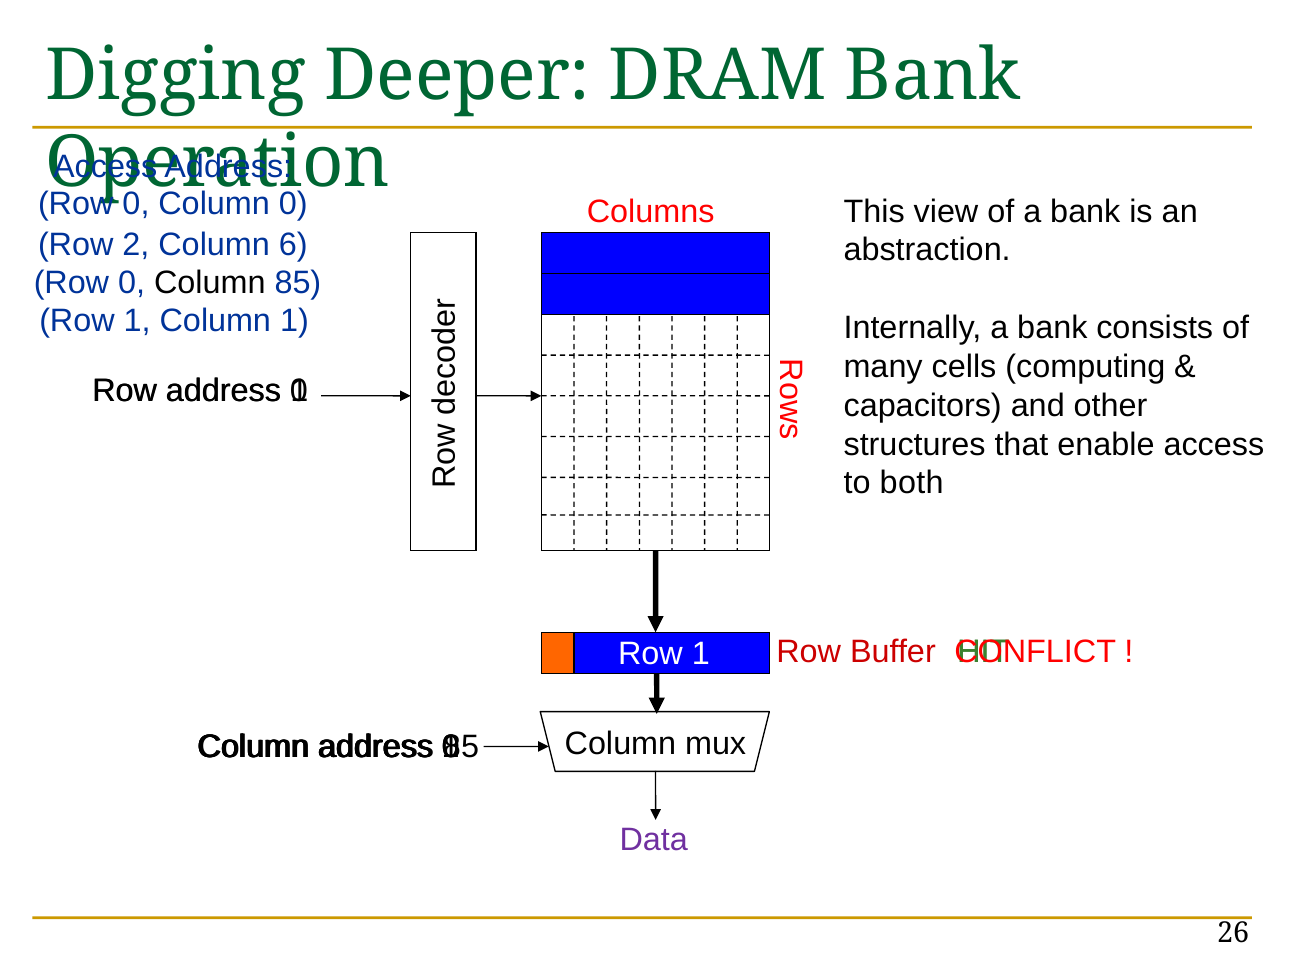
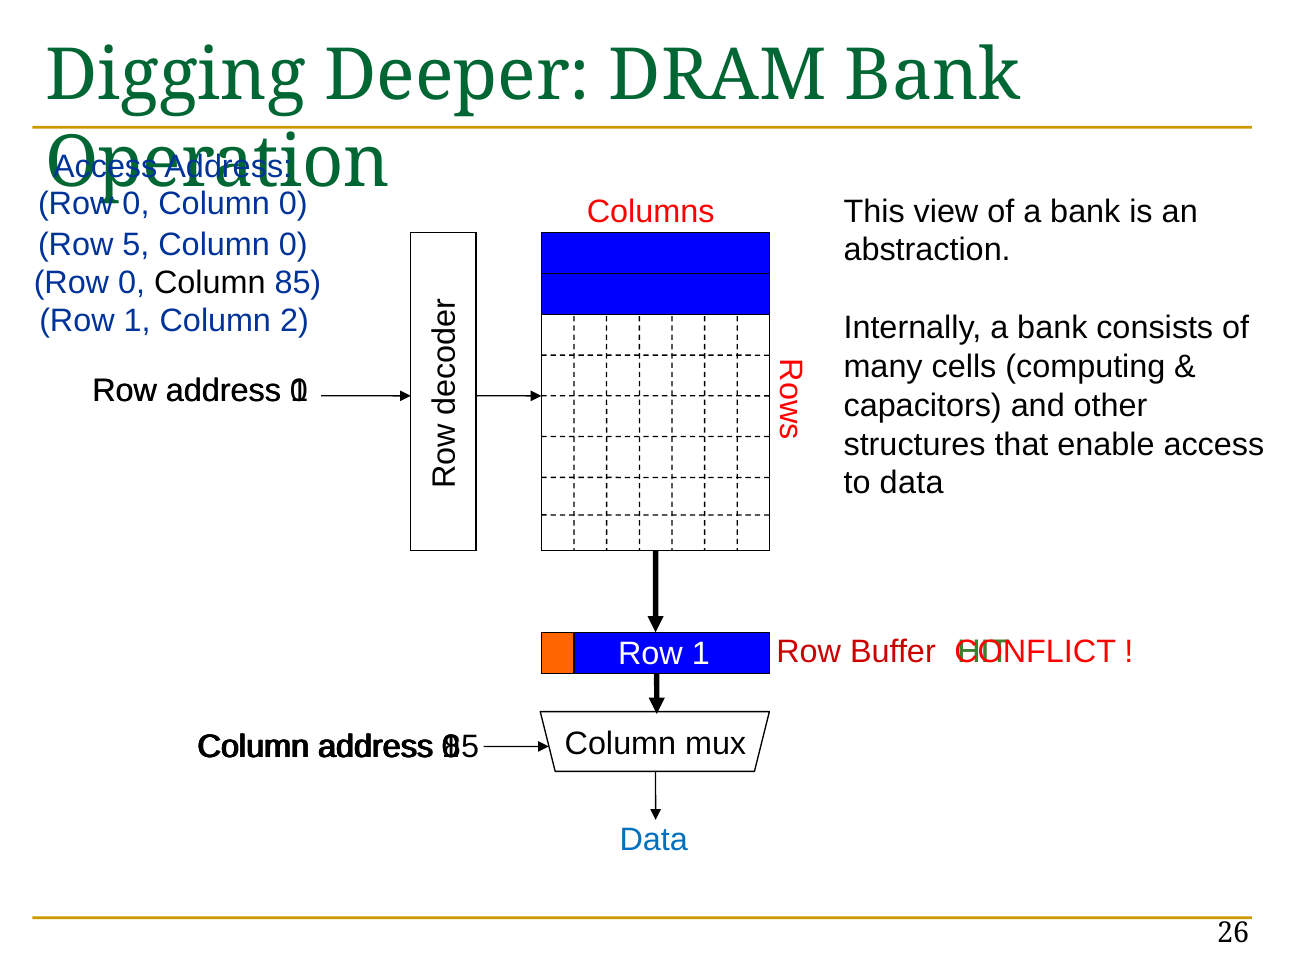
2: 2 -> 5 (136, 245)
6: 6 -> 0 (293, 245)
Column 1: 1 -> 2 (295, 321)
to both: both -> data (912, 483)
Data colour: purple -> blue (654, 840)
